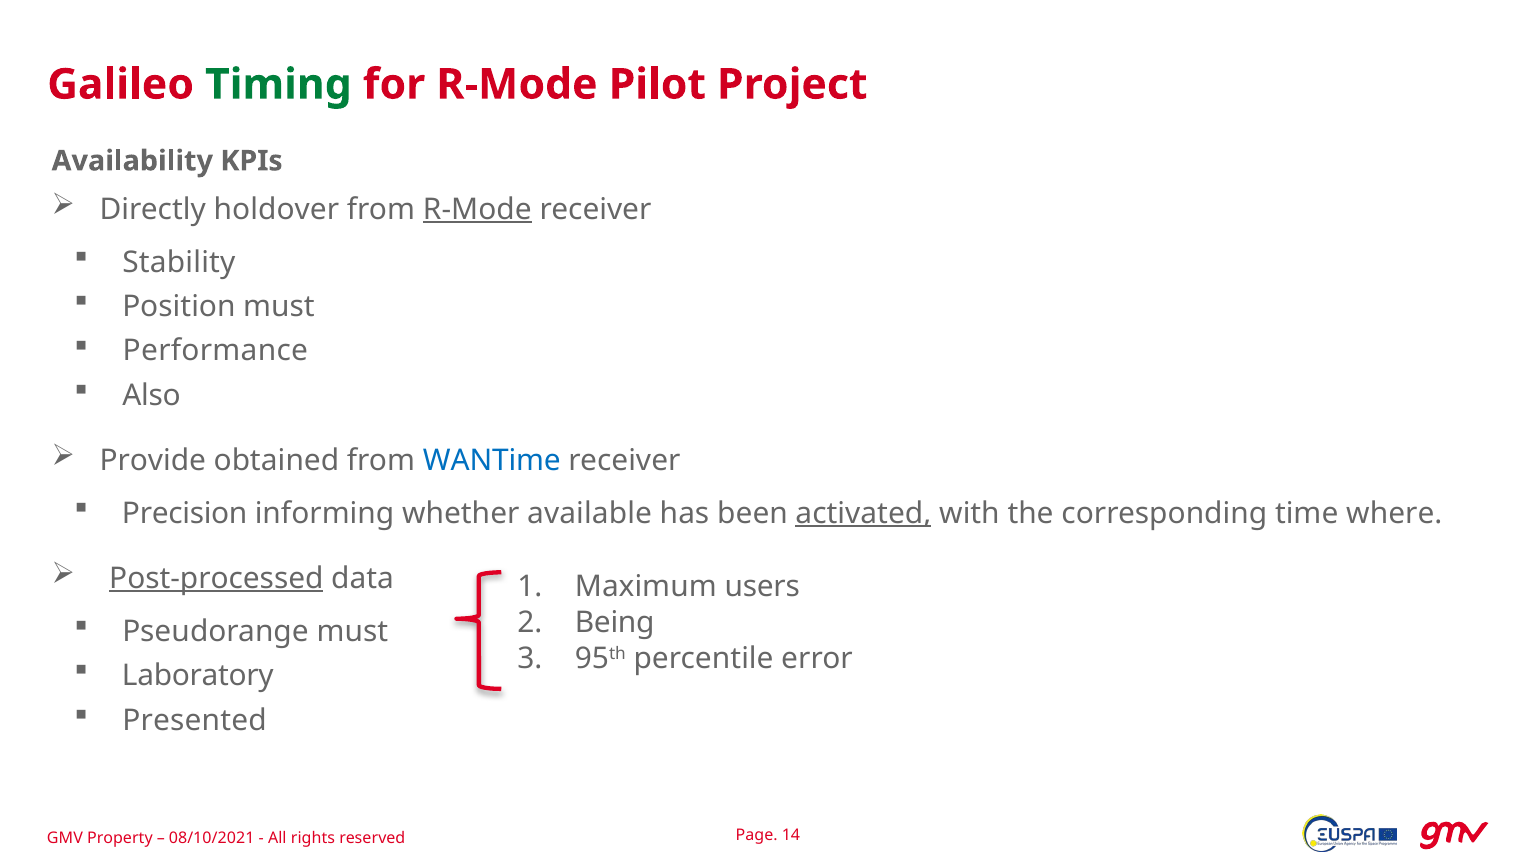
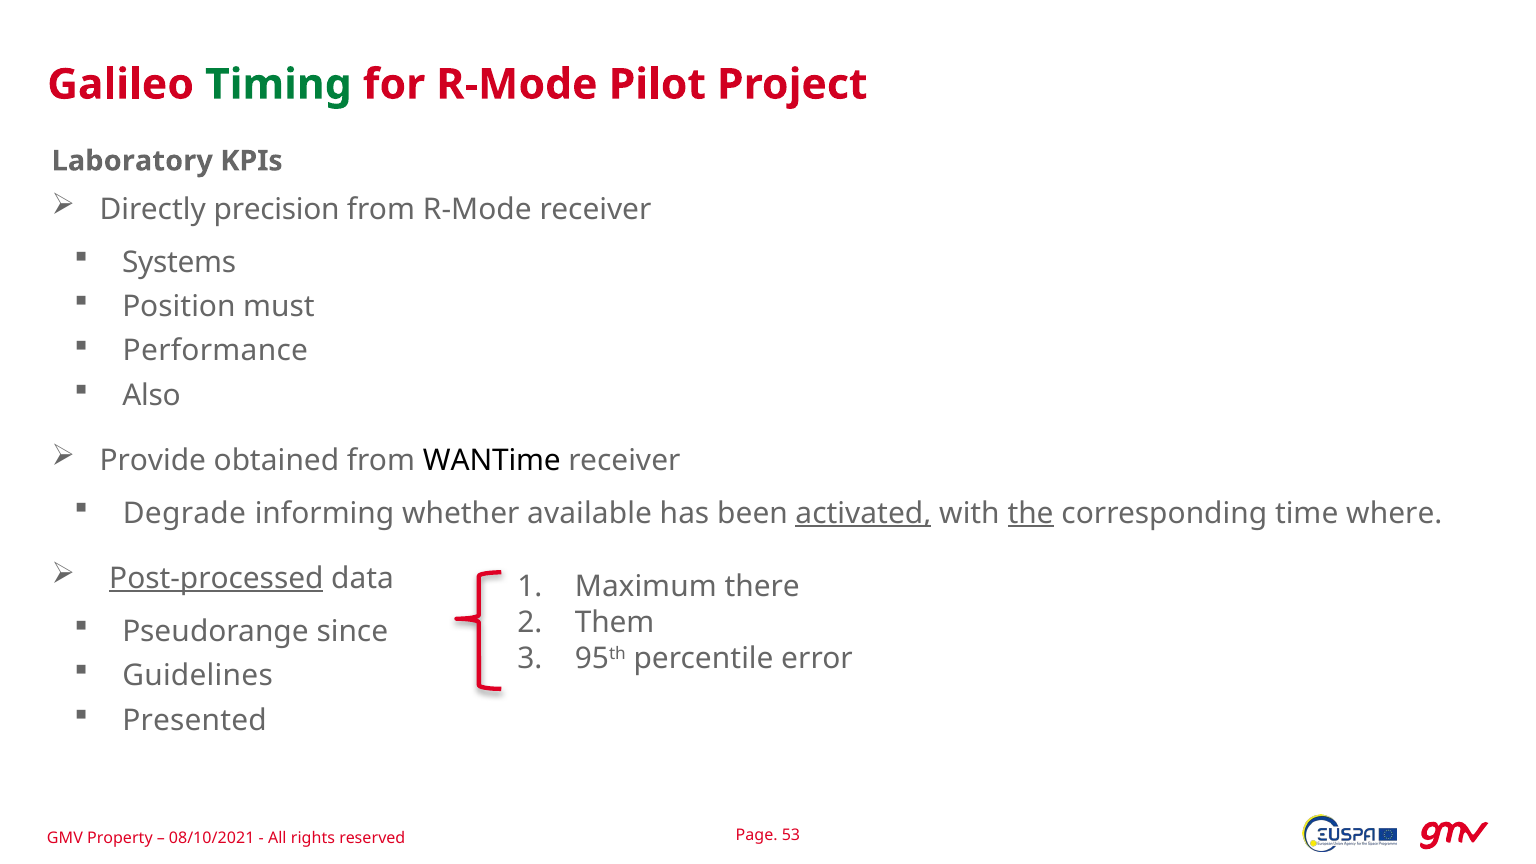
Availability: Availability -> Laboratory (132, 161)
holdover: holdover -> precision (277, 209)
R-Mode underline: present -> none (477, 209)
Stability: Stability -> Systems (179, 262)
WANTime colour: blue -> black (492, 460)
Precision: Precision -> Degrade (184, 513)
the underline: none -> present (1031, 513)
users: users -> there (762, 587)
Being: Being -> Them (615, 623)
Pseudorange must: must -> since (352, 631)
Laboratory: Laboratory -> Guidelines (198, 676)
14: 14 -> 53 (791, 836)
